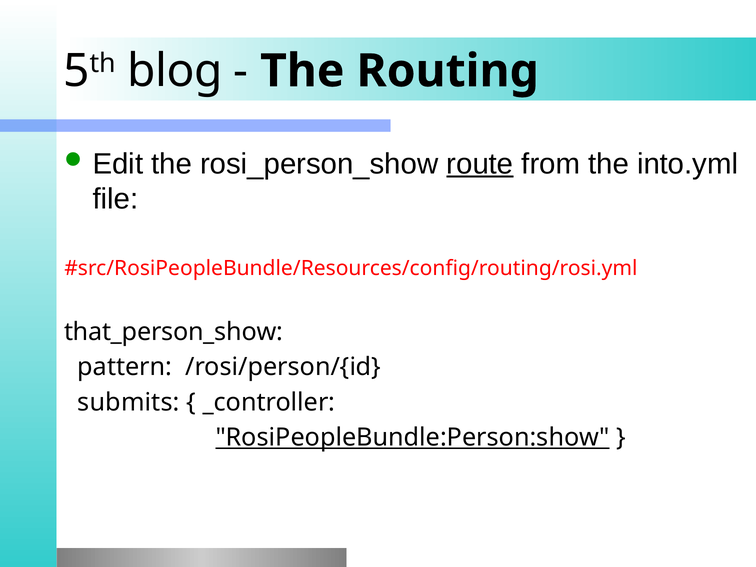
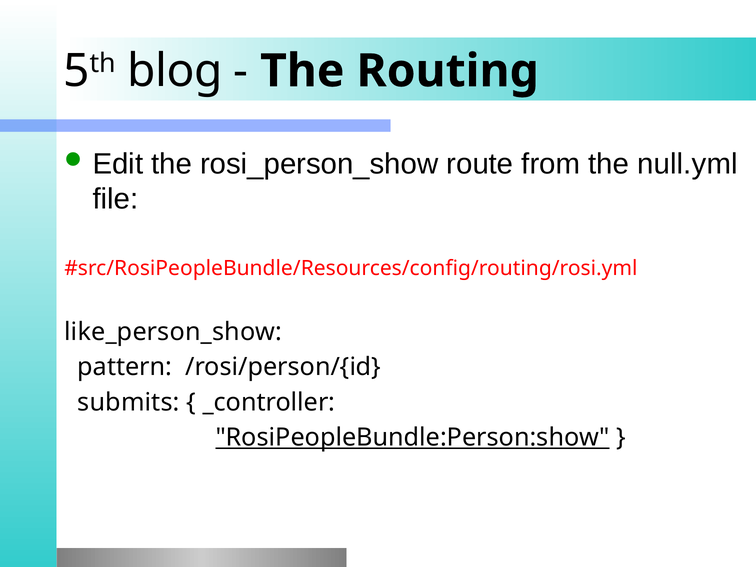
route underline: present -> none (480, 164)
into.yml: into.yml -> null.yml (687, 164)
that_person_show: that_person_show -> like_person_show (173, 332)
